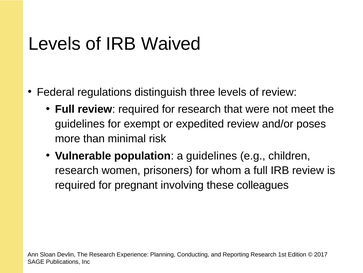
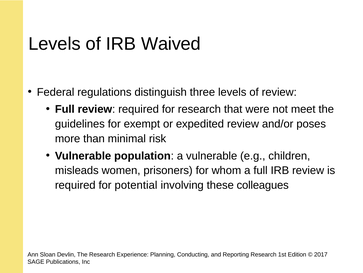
a guidelines: guidelines -> vulnerable (212, 155)
research: research -> misleads (77, 170)
pregnant: pregnant -> potential (136, 185)
